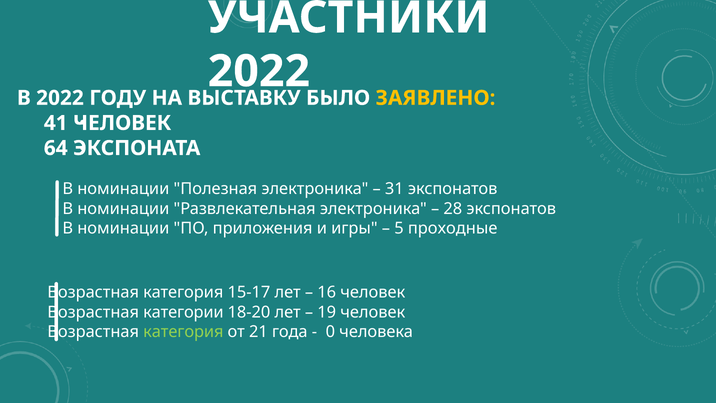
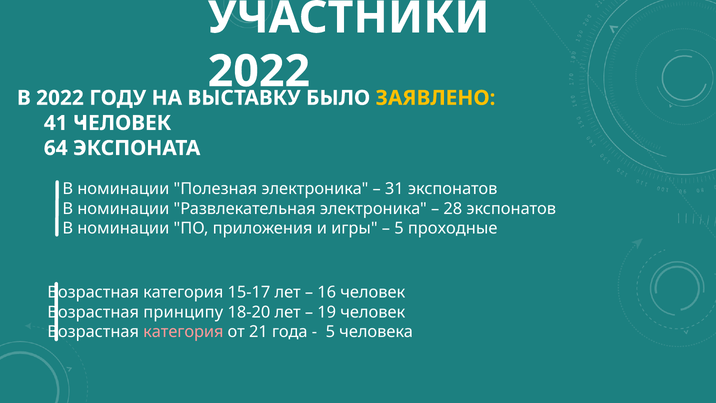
категории: категории -> принципу (183, 312)
категория colour: light green -> pink (183, 332)
0: 0 -> 5 (330, 332)
